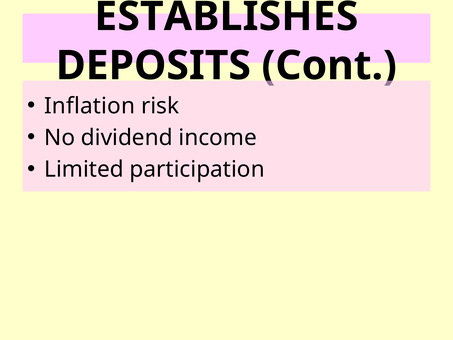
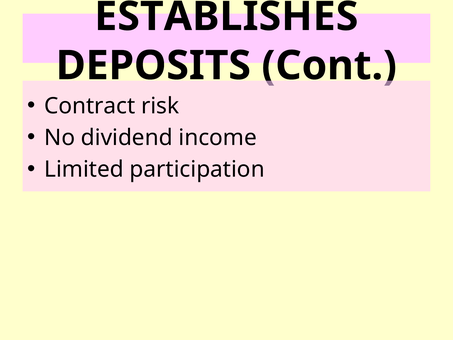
Inflation: Inflation -> Contract (90, 106)
